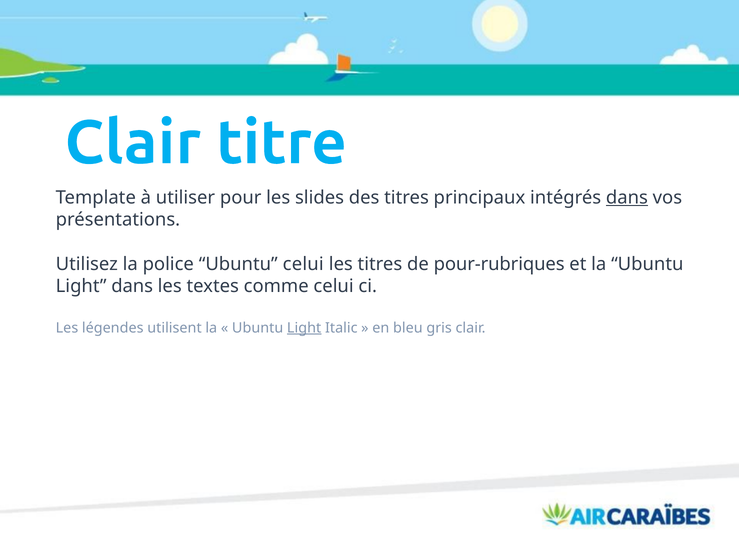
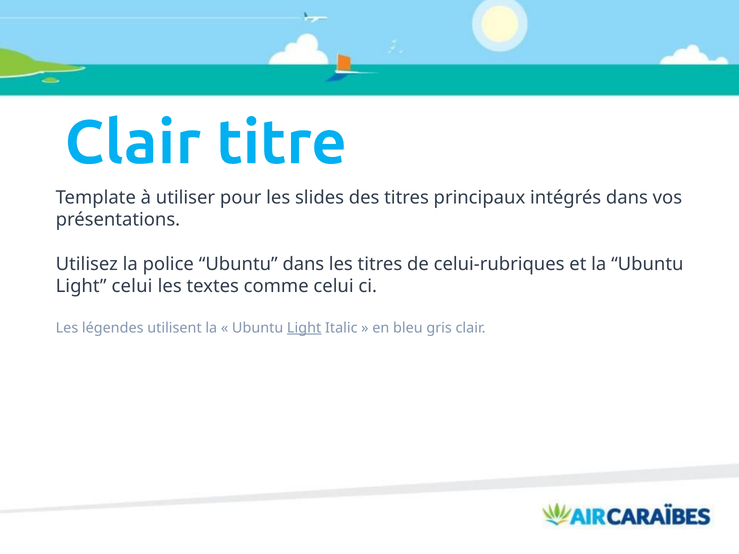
dans underline: present -> none (627, 198)
Ubuntu celui: celui -> dans (303, 264)
pour-rubriques: pour-rubriques -> celui-rubriques (499, 264)
Light dans: dans -> celui (132, 286)
